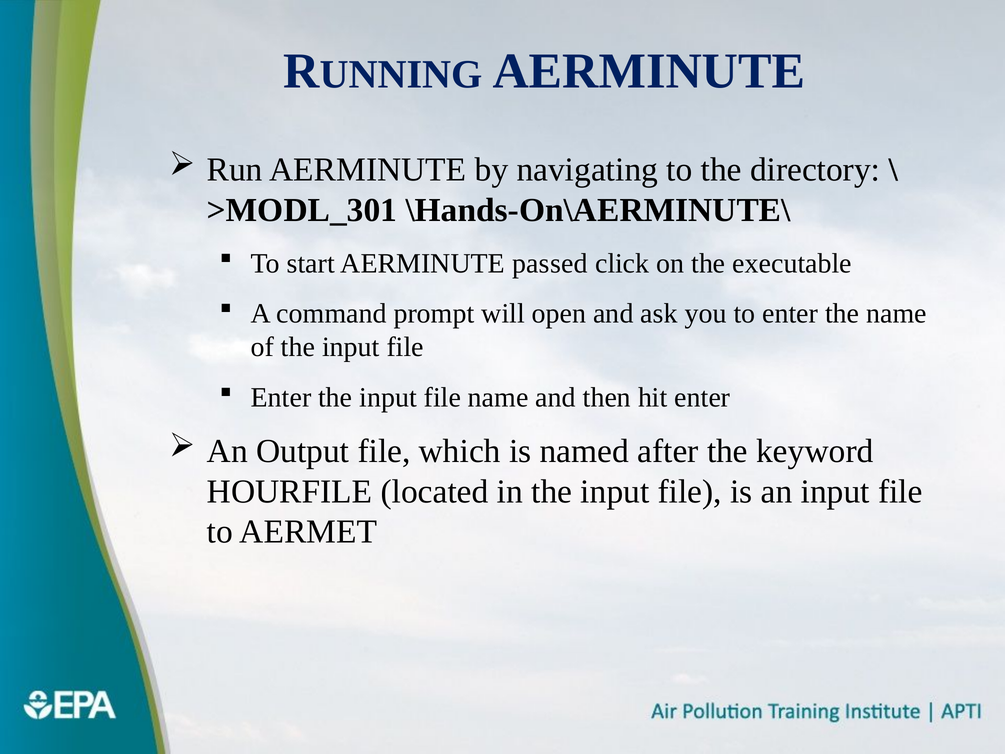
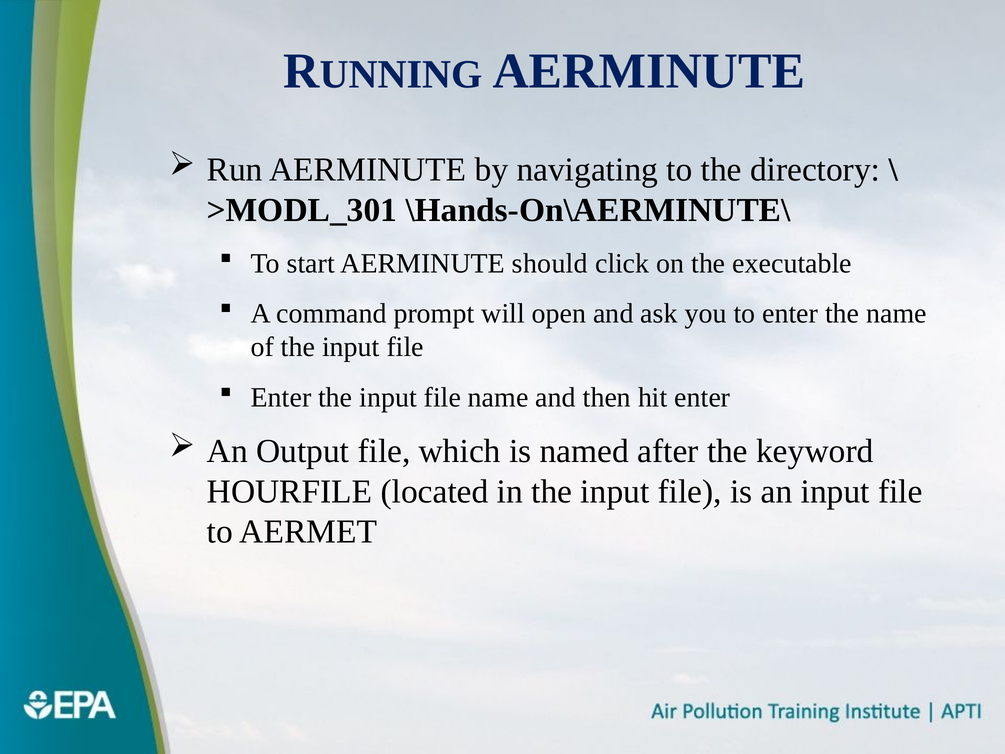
passed: passed -> should (550, 263)
